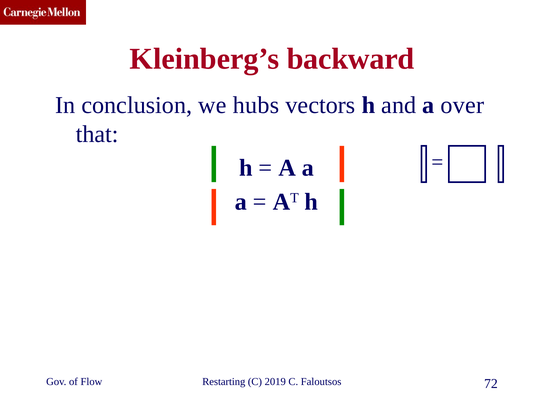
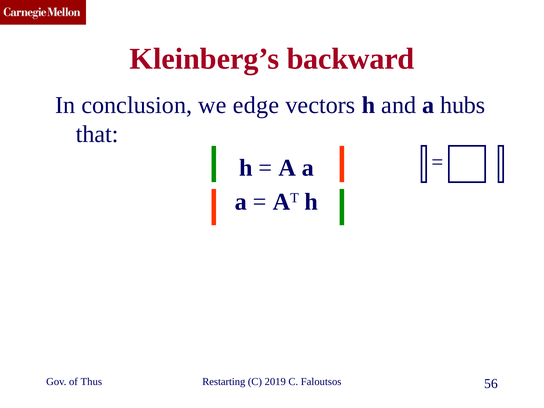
hubs: hubs -> edge (256, 105)
over: over -> hubs (463, 105)
Flow: Flow -> Thus (91, 382)
72: 72 -> 56 (491, 384)
